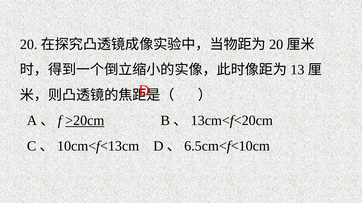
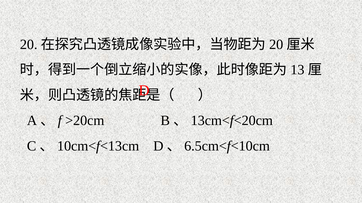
>20cm underline: present -> none (85, 121)
